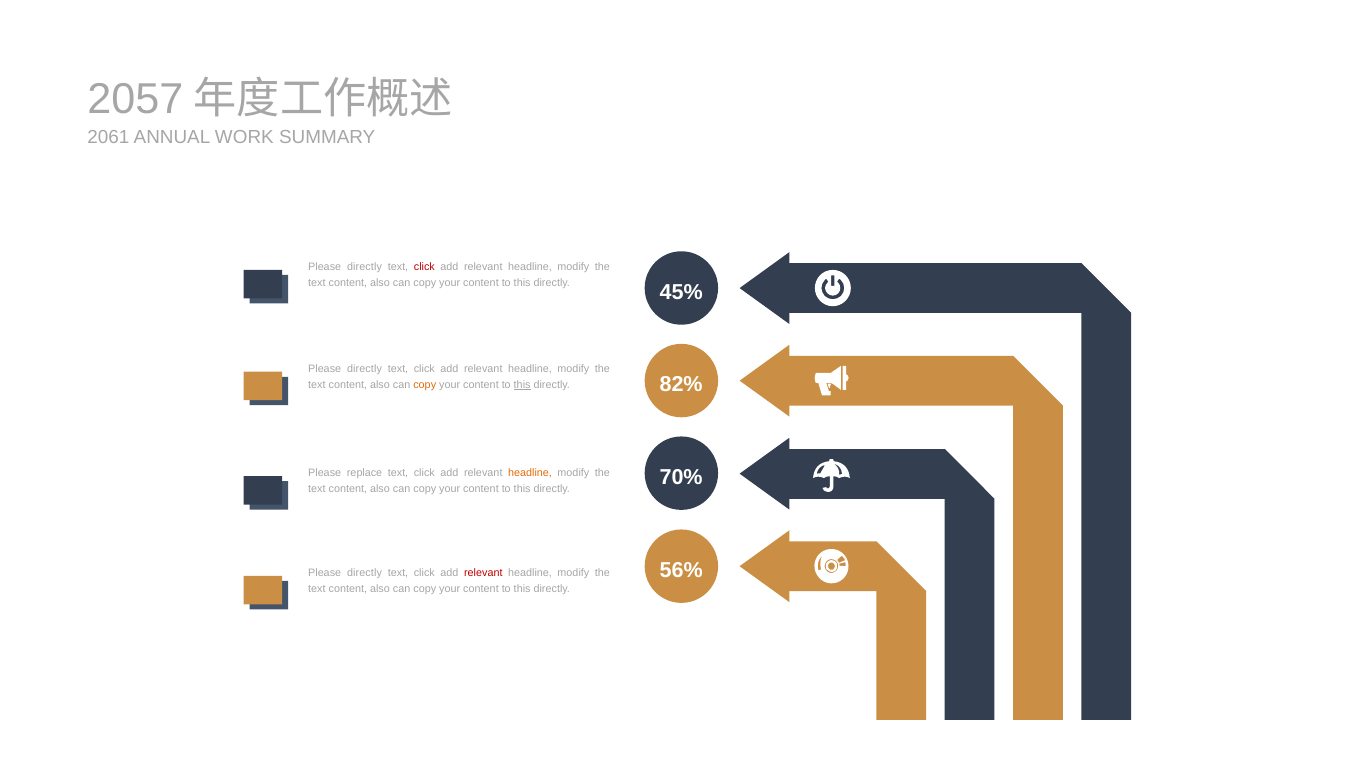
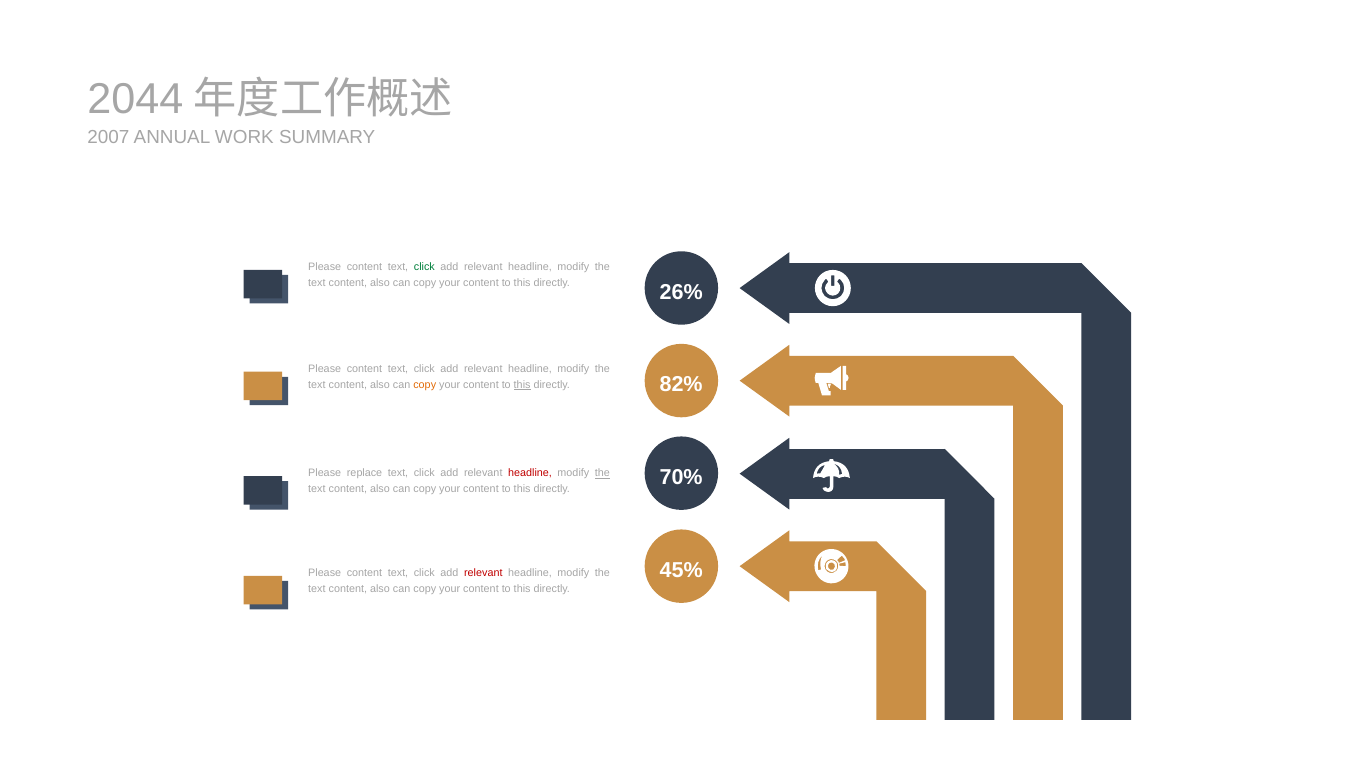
2057: 2057 -> 2044 (135, 99)
2061: 2061 -> 2007 (108, 137)
directly: directly -> content (365, 267)
click colour: red -> green (424, 267)
45%: 45% -> 26% (681, 292)
directly: directly -> content (365, 369)
headline colour: orange -> red (530, 473)
the underline: none -> present (602, 473)
56%: 56% -> 45% (681, 570)
directly: directly -> content (365, 573)
